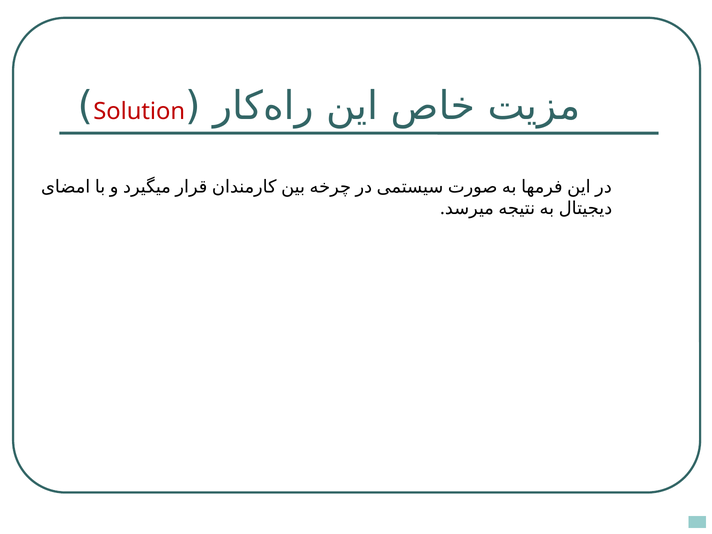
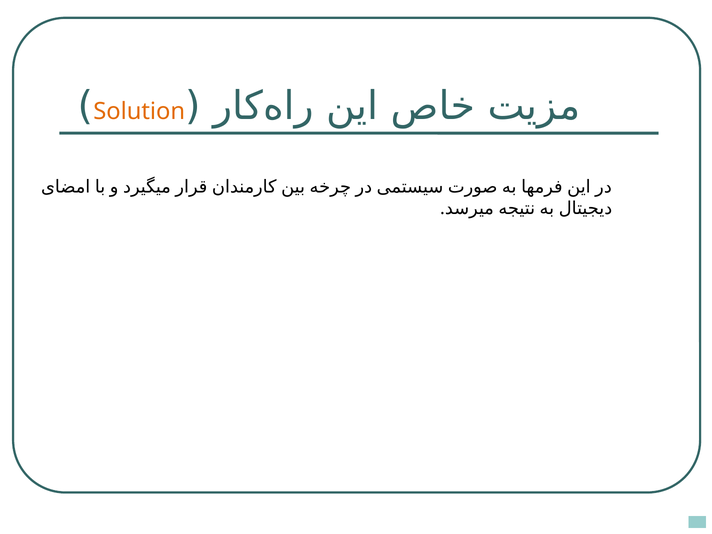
Solution colour: red -> orange (139, 111)
